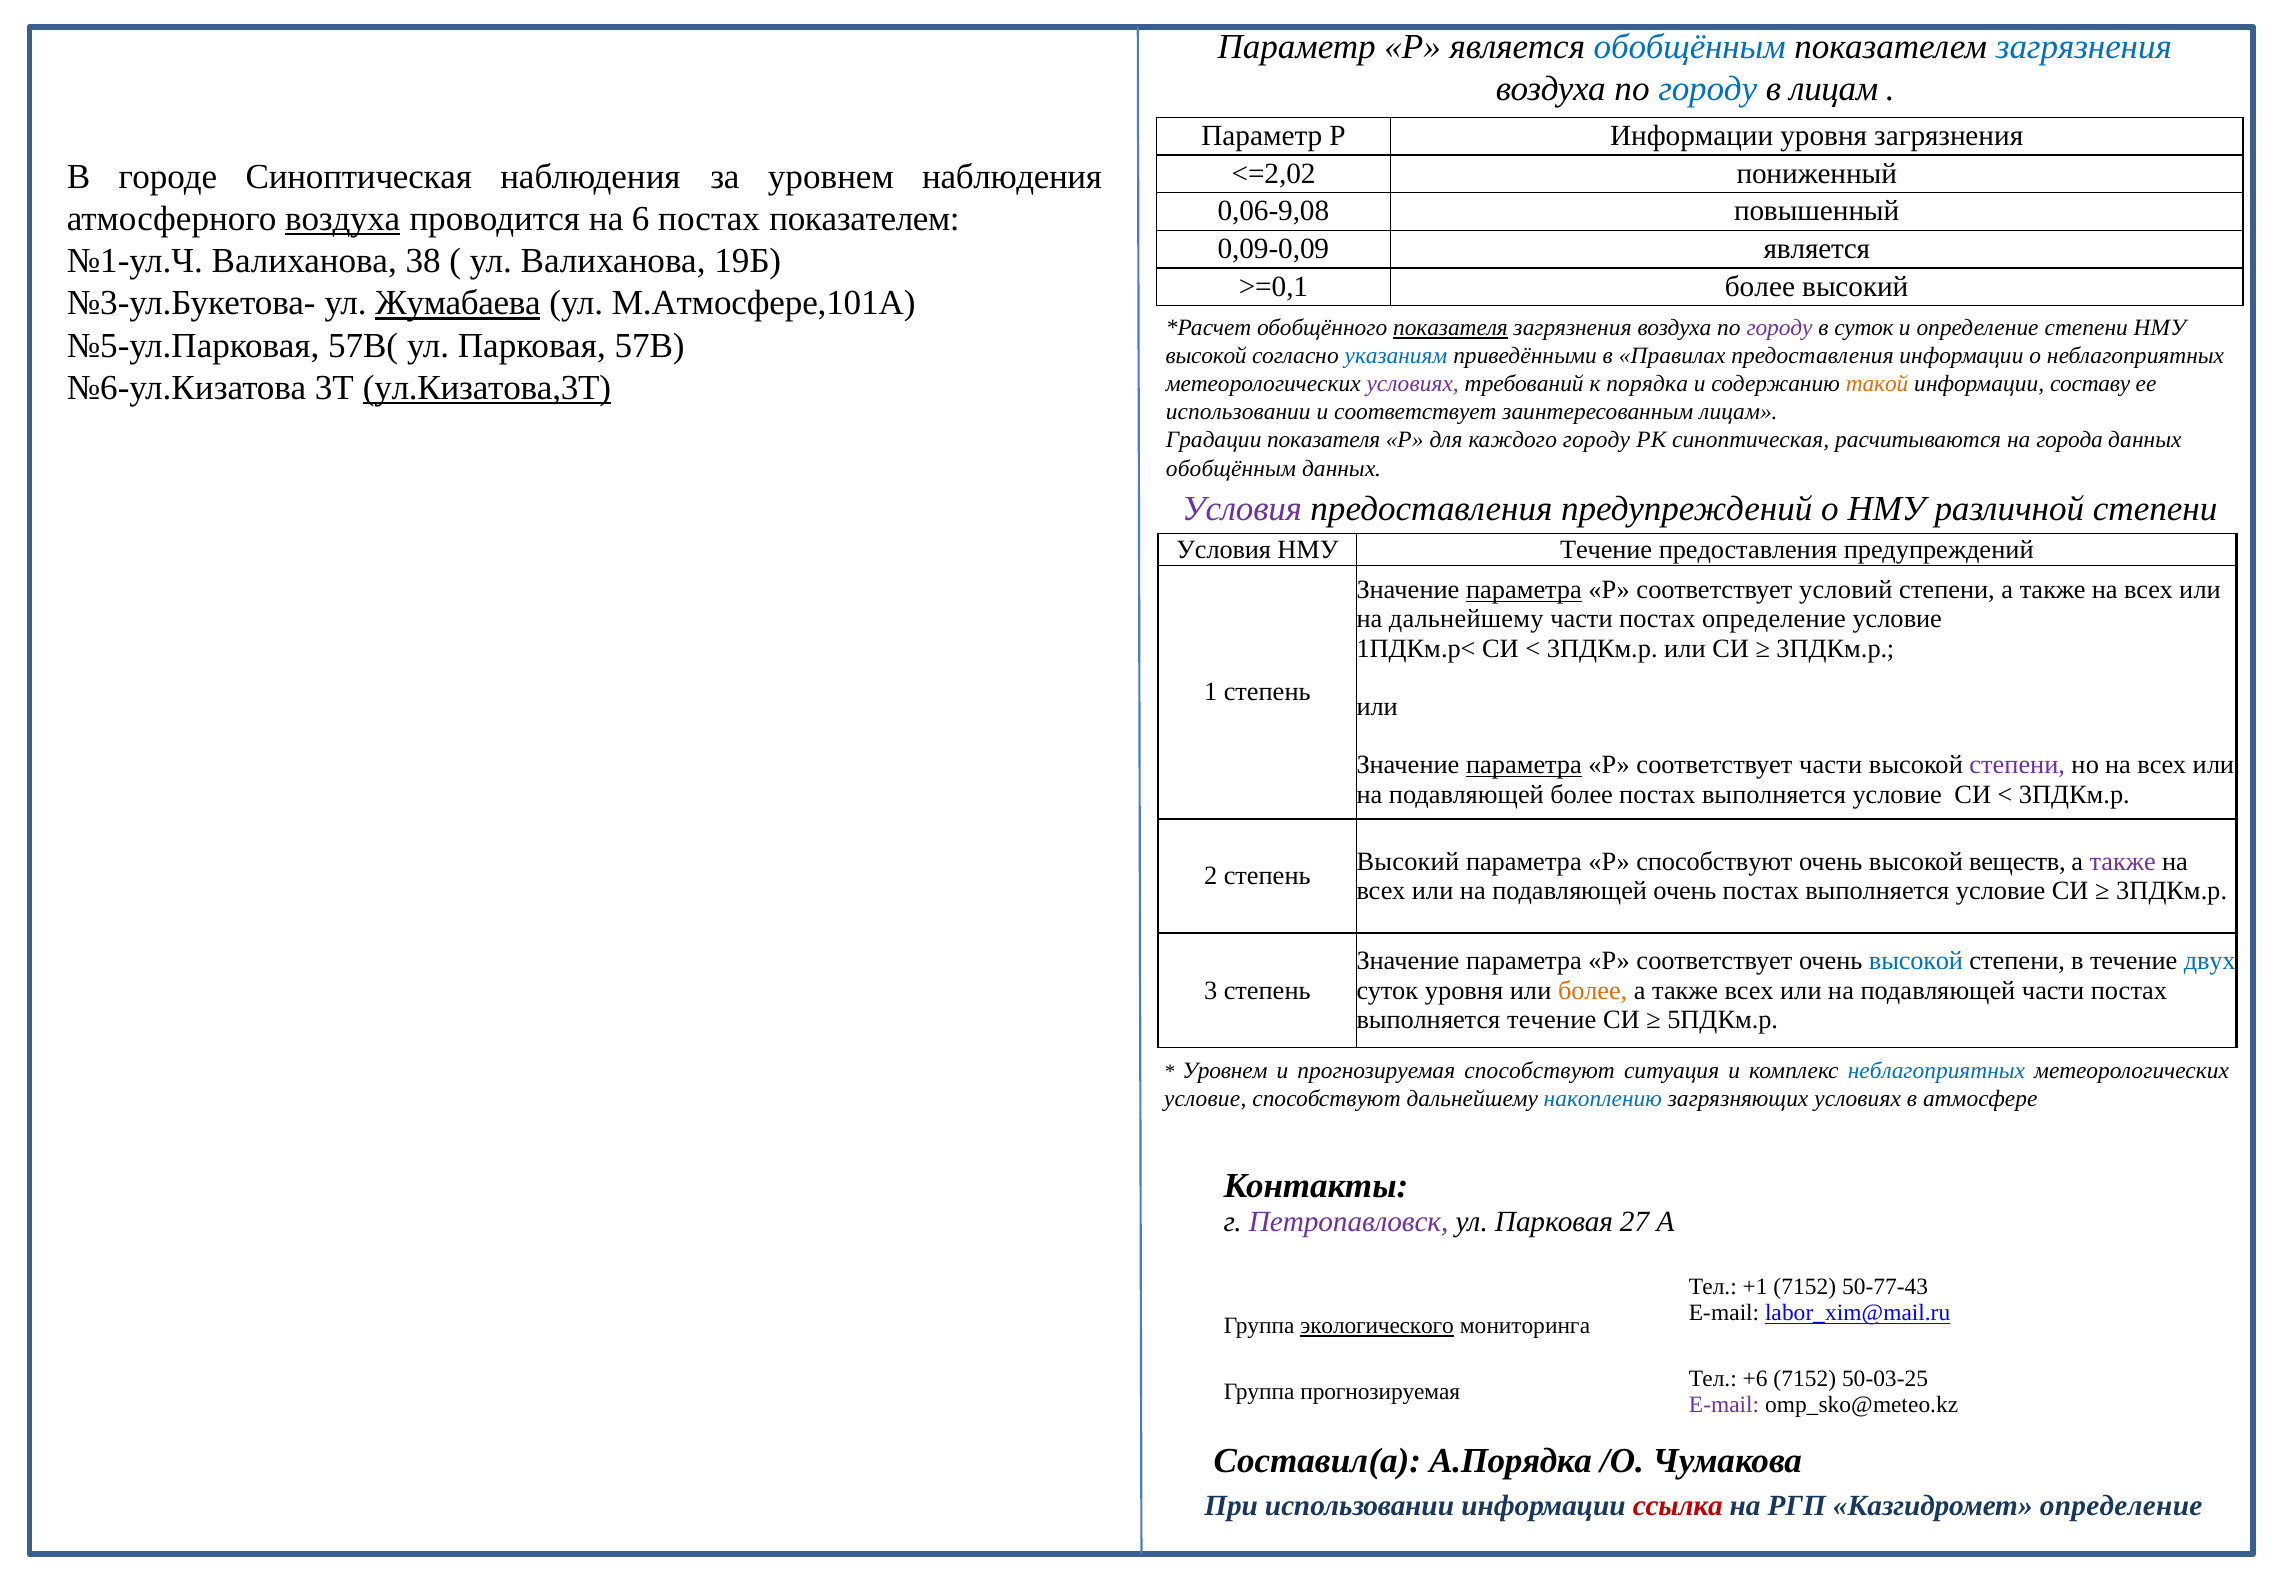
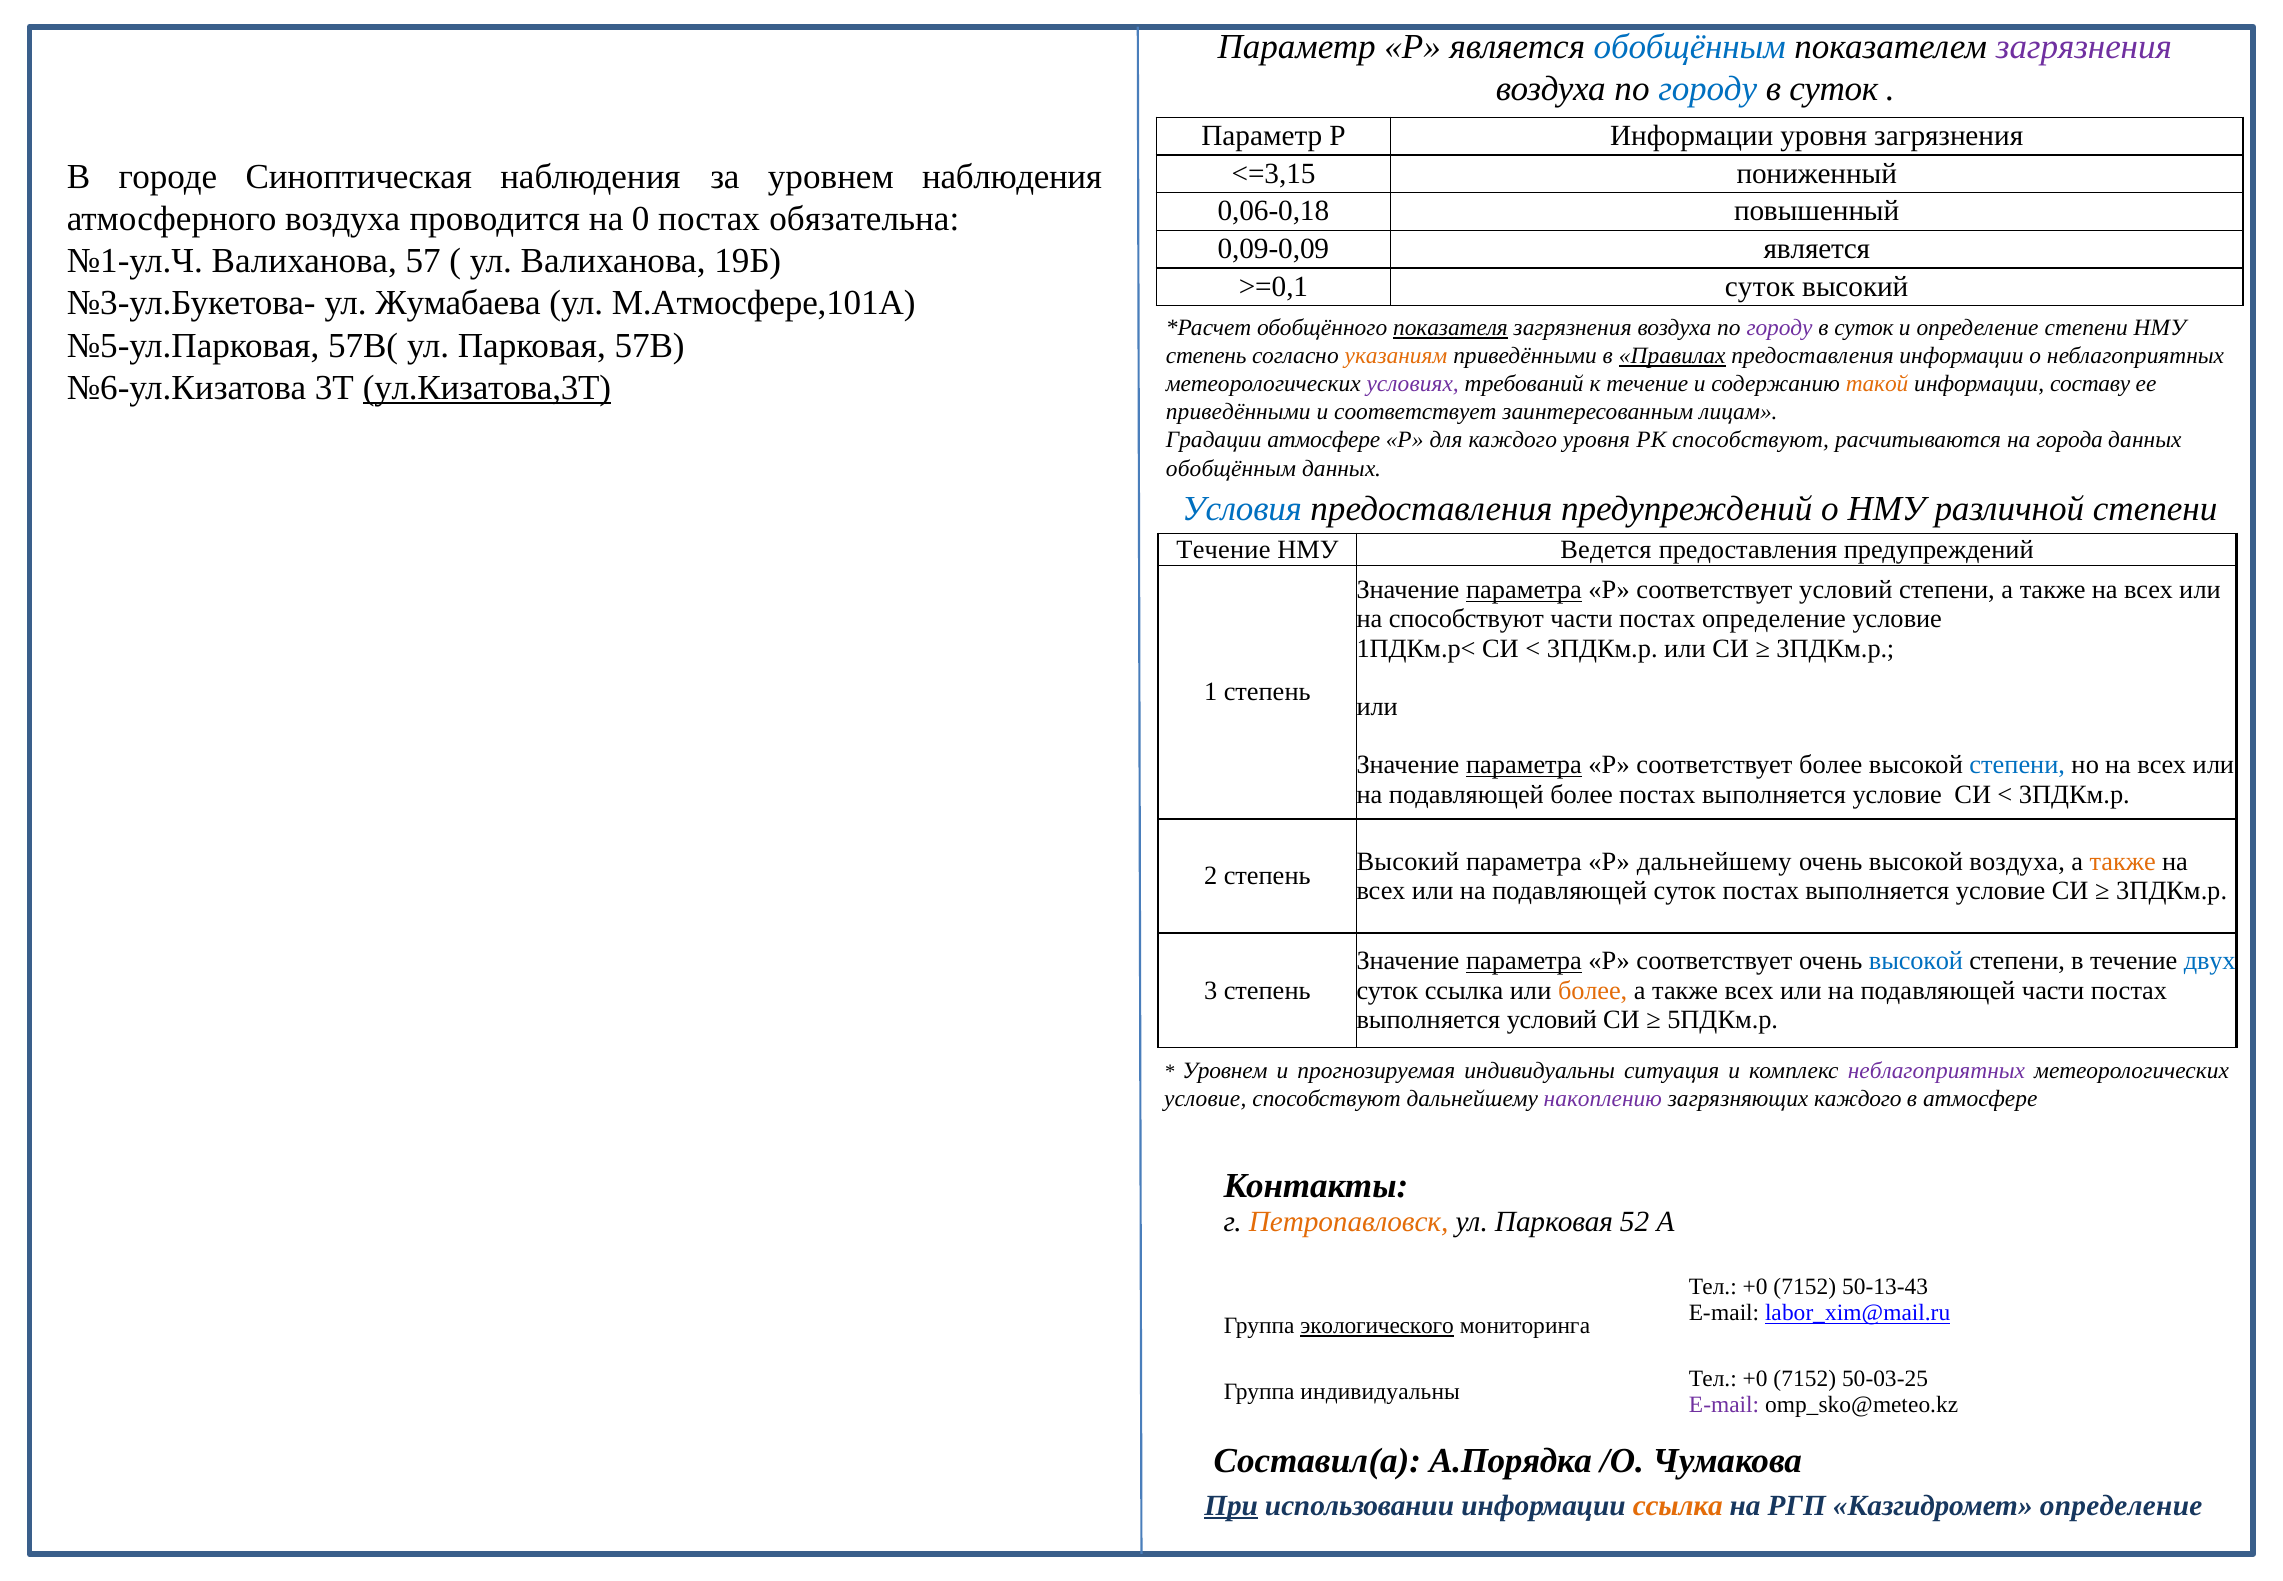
загрязнения colour: blue -> purple (2084, 47)
лицам: лицам -> суток (1834, 89)
<=2,02: <=2,02 -> <=3,15 (1274, 173)
0,06-9,08: 0,06-9,08 -> 0,06-0,18 (1273, 211)
воздуха underline: present -> none (343, 219)
6: 6 -> 0 (641, 219)
постах показателем: показателем -> обязательна (864, 219)
38: 38 -> 57 (423, 261)
>=0,1 более: более -> суток (1760, 286)
Жумабаева underline: present -> none (458, 303)
высокой: высокой -> степень (1206, 356)
указаниям colour: blue -> orange (1396, 356)
Правилах underline: none -> present (1672, 356)
к порядка: порядка -> течение (1647, 384)
использовании: использовании -> приведёнными (1238, 412)
Градации показателя: показателя -> атмосфере (1324, 440)
каждого городу: городу -> уровня (1596, 440)
РК синоптическая: синоптическая -> способствуют (1751, 440)
Условия colour: purple -> blue (1242, 509)
Условия: Условия -> Течение (1223, 549)
НМУ Течение: Течение -> Ведется (1606, 549)
на дальнейшему: дальнейшему -> способствуют (1466, 619)
соответствует части: части -> более (1831, 765)
степени colour: purple -> blue (2017, 765)
Р способствуют: способствуют -> дальнейшему (1714, 861)
высокой веществ: веществ -> воздуха (2017, 861)
также colour: purple -> orange (2123, 861)
подавляющей очень: очень -> суток (1685, 891)
параметра underline: none -> present (1524, 961)
суток уровня: уровня -> ссылка (1464, 990)
выполняется течение: течение -> условий (1552, 1019)
прогнозируемая способствуют: способствуют -> индивидуальны (1540, 1070)
неблагоприятных colour: blue -> purple (1936, 1070)
накоплению colour: blue -> purple (1603, 1098)
загрязняющих условиях: условиях -> каждого (1858, 1098)
Петропавловск colour: purple -> orange (1349, 1222)
27: 27 -> 52 (1635, 1222)
+1: +1 -> +0 (1755, 1287)
50-77-43: 50-77-43 -> 50-13-43 (1885, 1287)
+6: +6 -> +0 (1755, 1378)
Группа прогнозируемая: прогнозируемая -> индивидуальны (1380, 1391)
При underline: none -> present (1231, 1505)
ссылка colour: red -> orange (1678, 1505)
